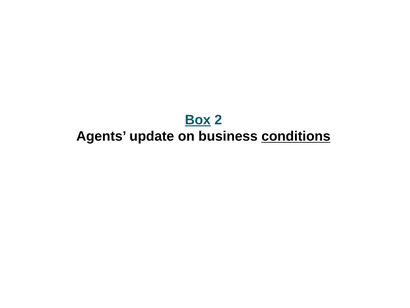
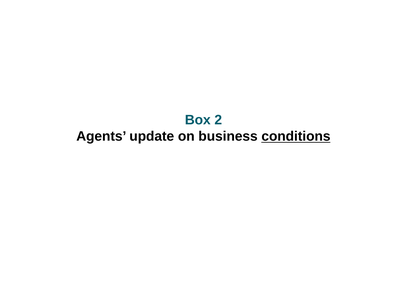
Box underline: present -> none (198, 120)
